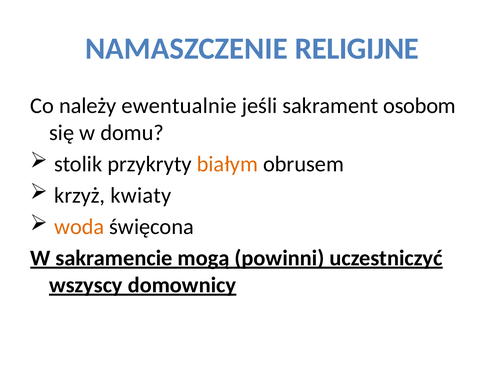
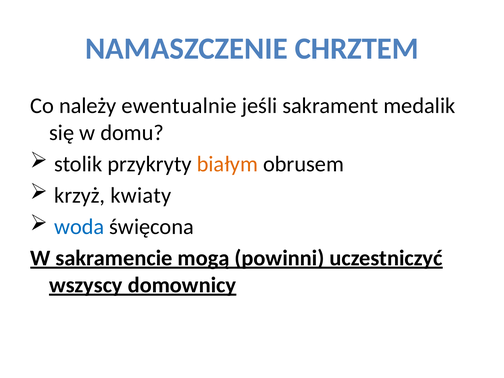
RELIGIJNE: RELIGIJNE -> CHRZTEM (357, 49)
osobom: osobom -> medalik (419, 106)
woda colour: orange -> blue (79, 227)
